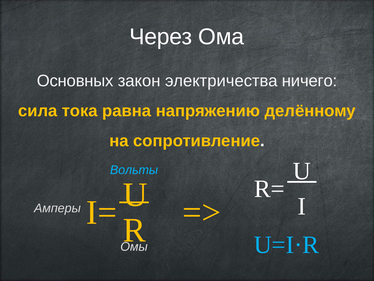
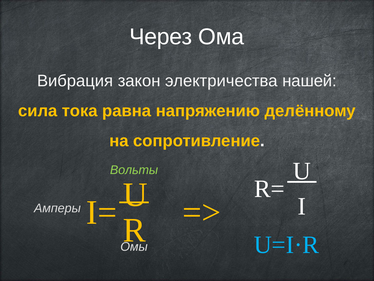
Основных: Основных -> Вибрация (75, 81)
ничего: ничего -> нашей (310, 81)
Вольты colour: light blue -> light green (134, 170)
